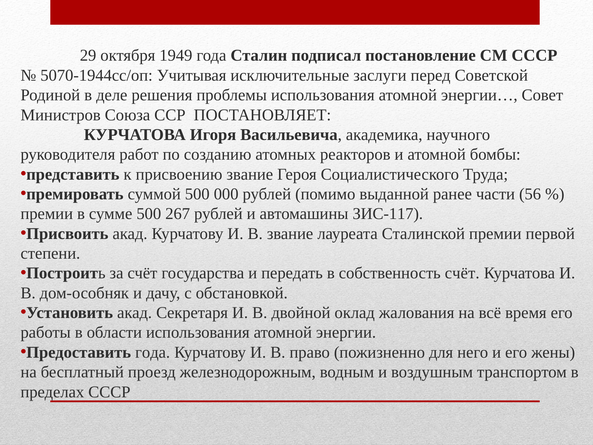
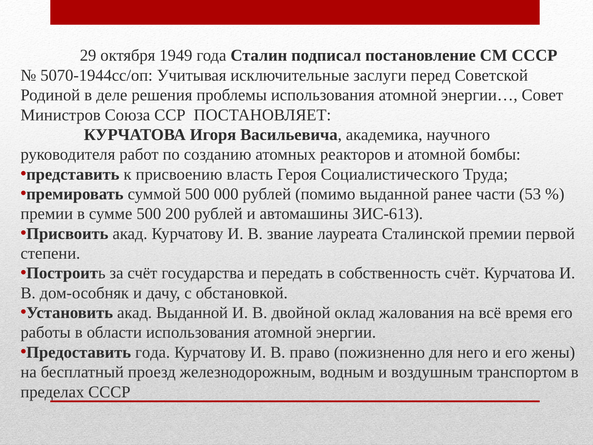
присвоению звание: звание -> власть (250, 174)
56: 56 -> 53 (530, 194)
267: 267 -> 200 (178, 214)
ЗИС-117: ЗИС-117 -> ЗИС-613 (388, 214)
акад Секретаря: Секретаря -> Выданной (192, 313)
